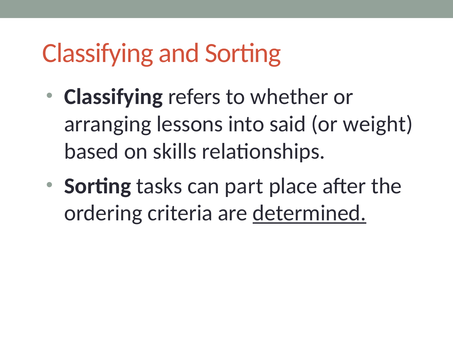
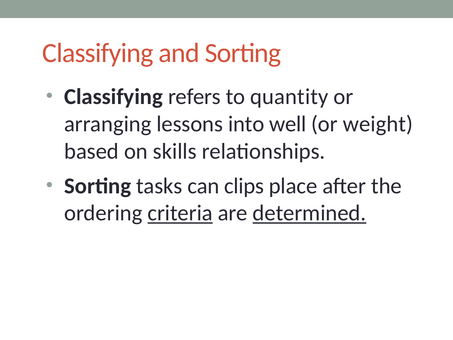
whether: whether -> quantity (289, 97)
said: said -> well (288, 124)
part: part -> clips (244, 186)
criteria underline: none -> present (180, 213)
